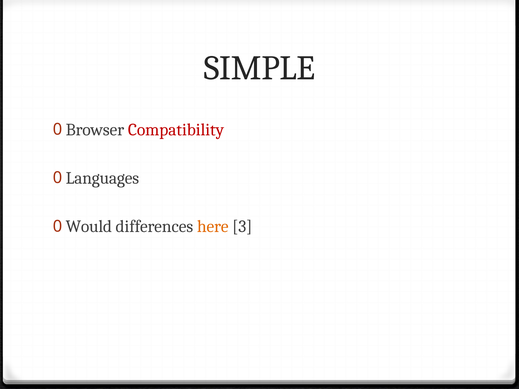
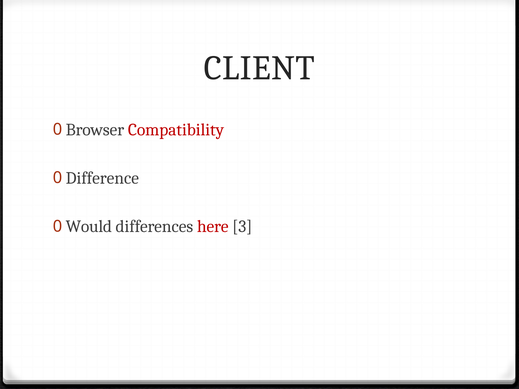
SIMPLE: SIMPLE -> CLIENT (259, 68)
Languages: Languages -> Difference (102, 178)
here colour: orange -> red (213, 227)
